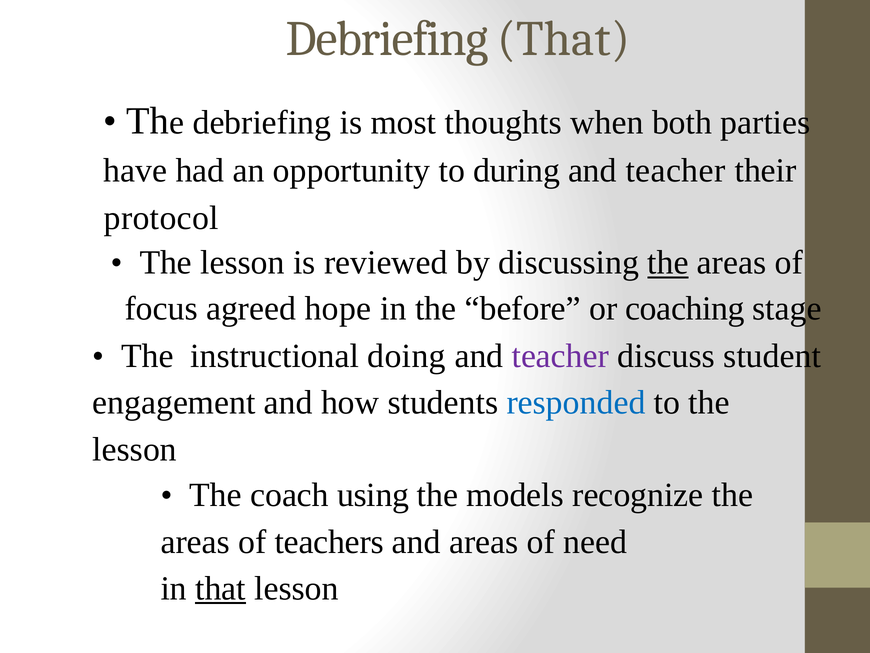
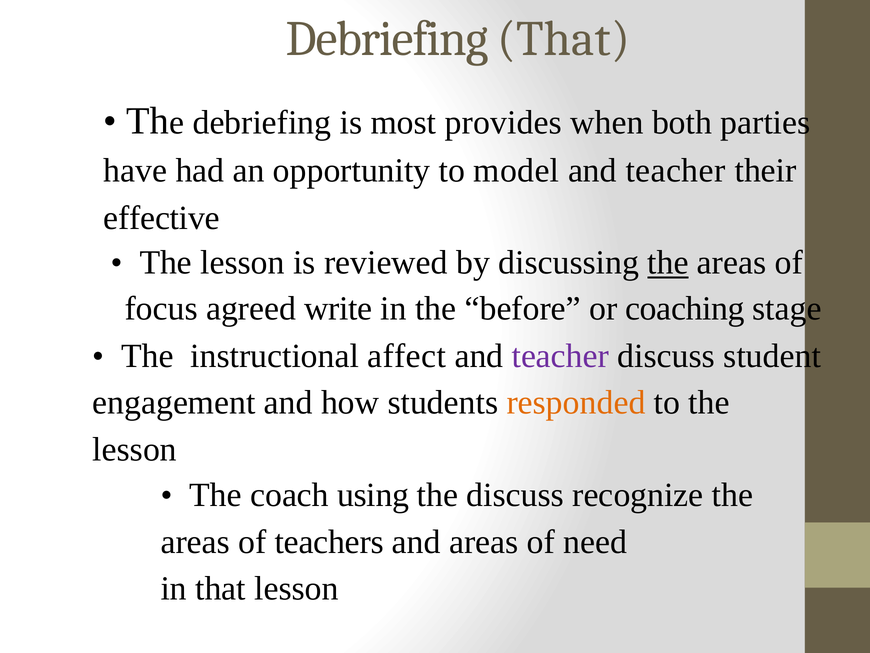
thoughts: thoughts -> provides (503, 122)
during: during -> model (516, 171)
protocol: protocol -> effective (162, 218)
hope: hope -> write (338, 309)
doing: doing -> affect (407, 356)
responded colour: blue -> orange (576, 402)
the models: models -> discuss (515, 495)
that underline: present -> none (221, 588)
